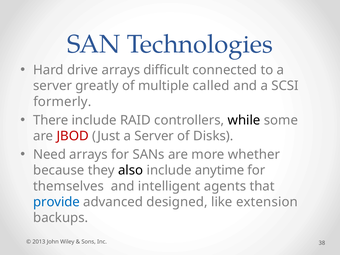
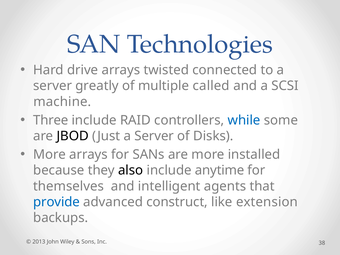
difficult: difficult -> twisted (166, 70)
formerly: formerly -> machine (62, 102)
There: There -> Three (51, 120)
while colour: black -> blue (244, 120)
JBOD colour: red -> black (73, 136)
Need: Need -> More (50, 155)
whether: whether -> installed (254, 155)
designed: designed -> construct (177, 202)
